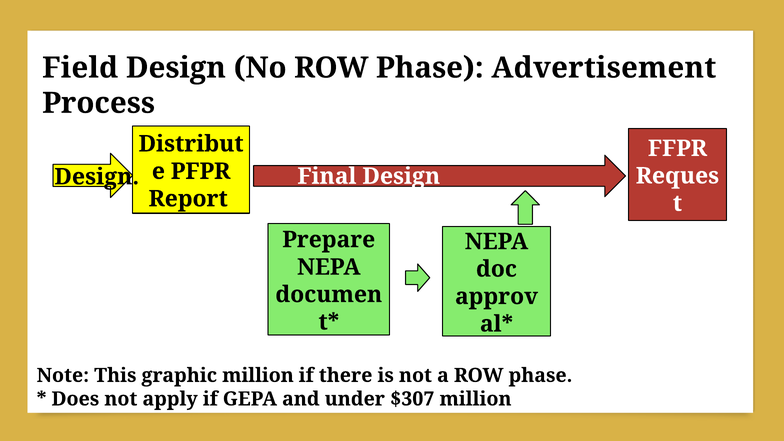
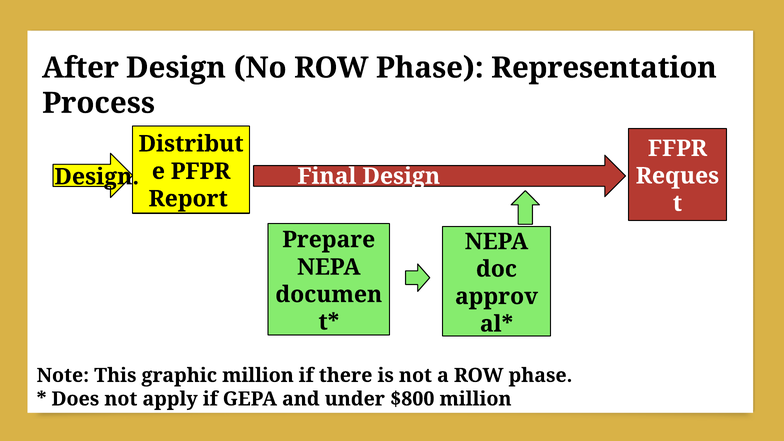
Field: Field -> After (81, 68)
Advertisement: Advertisement -> Representation (604, 68)
$307: $307 -> $800 (412, 399)
